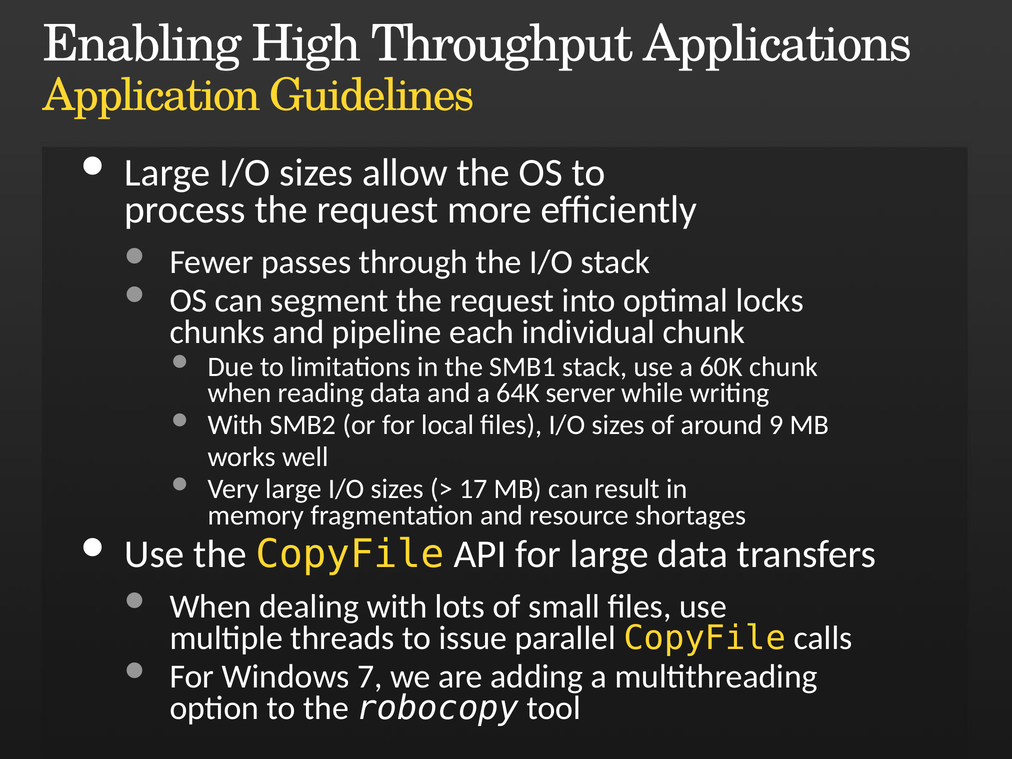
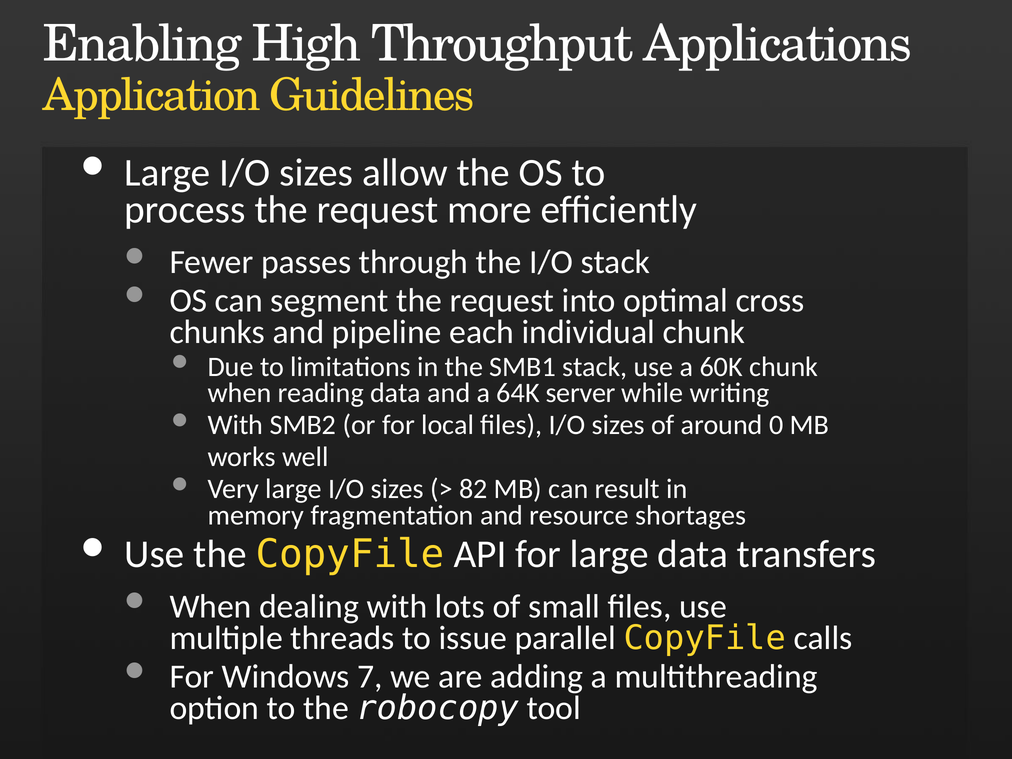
locks: locks -> cross (770, 300)
9: 9 -> 0 (776, 425)
17: 17 -> 82 (473, 489)
